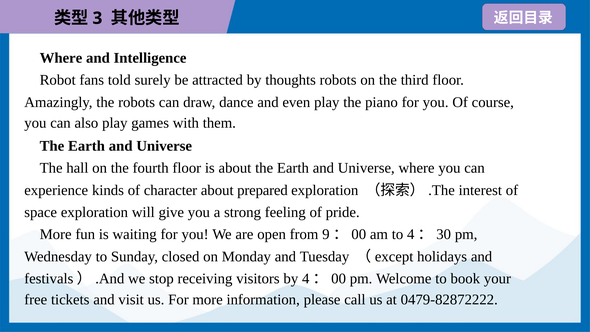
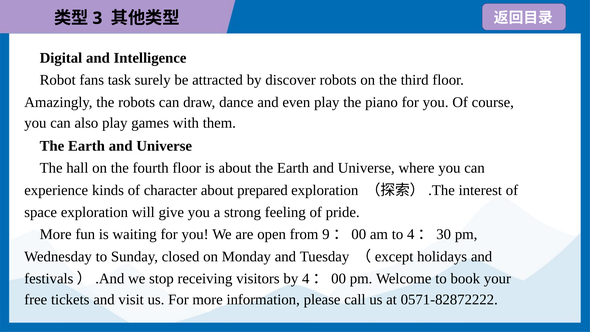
Where: Where -> Digital (61, 58)
told: told -> task (119, 80)
thoughts: thoughts -> discover (291, 80)
0479-82872222: 0479-82872222 -> 0571-82872222 (449, 299)
